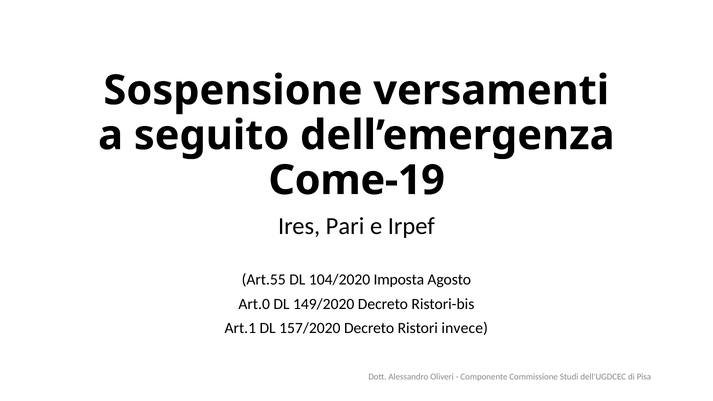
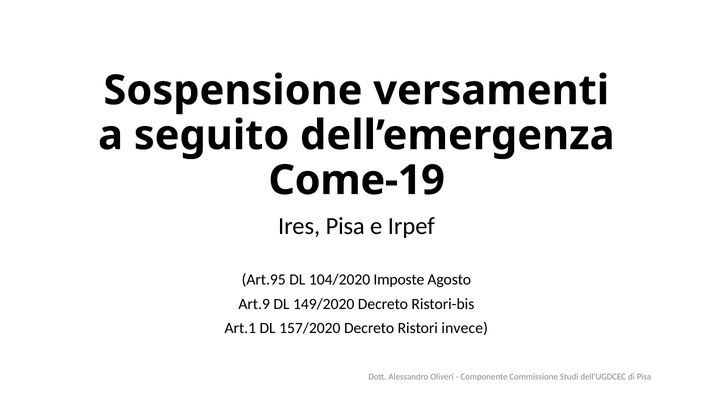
Ires Pari: Pari -> Pisa (345, 226)
Art.55: Art.55 -> Art.95 (264, 280)
Imposta: Imposta -> Imposte (399, 280)
Art.0: Art.0 -> Art.9 (254, 304)
